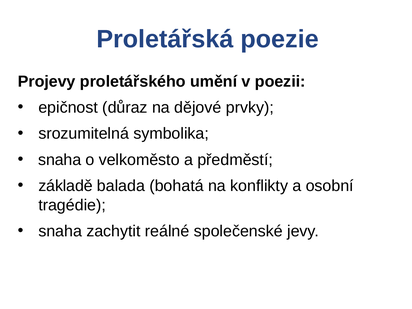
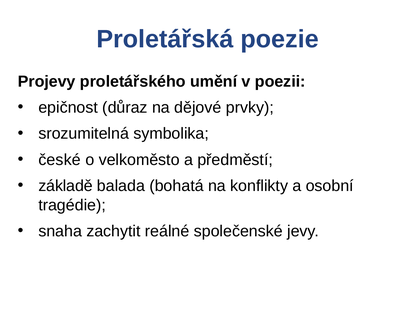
snaha: snaha -> české (60, 160)
